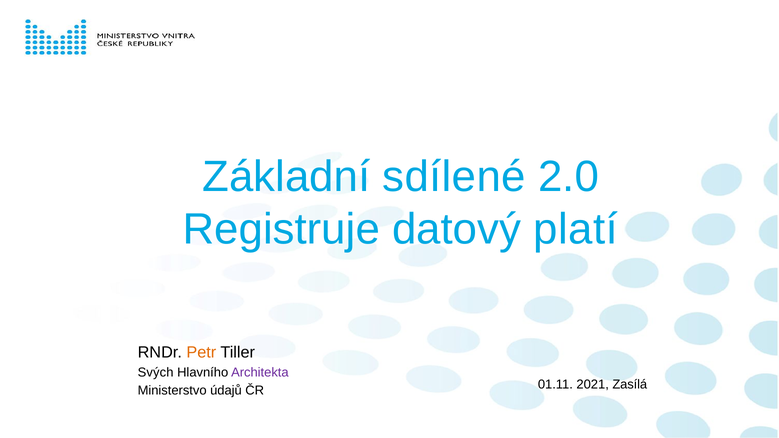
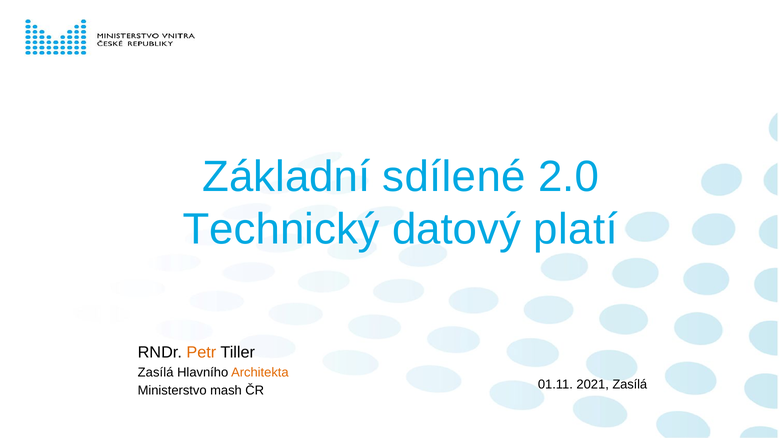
Registruje: Registruje -> Technický (281, 229)
Svých: Svých -> Zasílá (156, 372)
Architekta colour: purple -> orange (260, 372)
údajů: údajů -> mash (226, 391)
